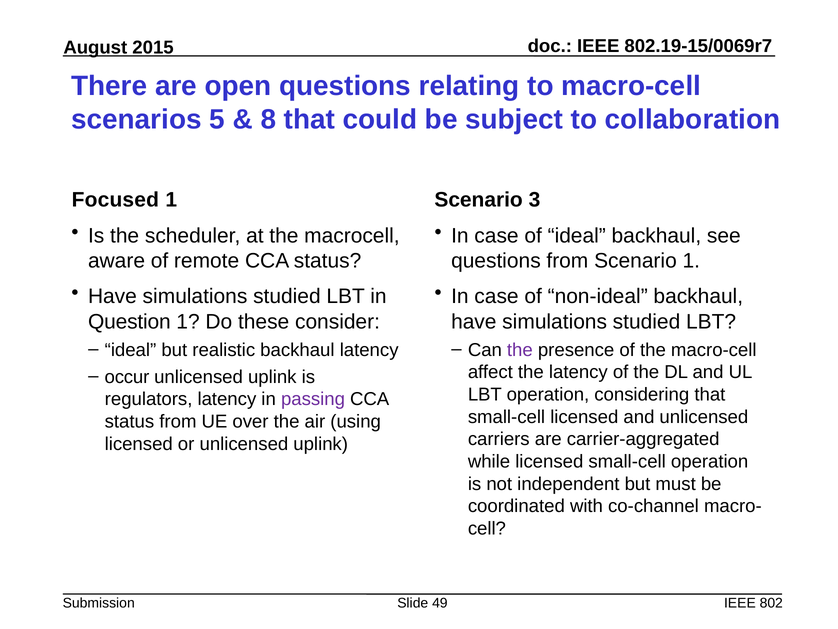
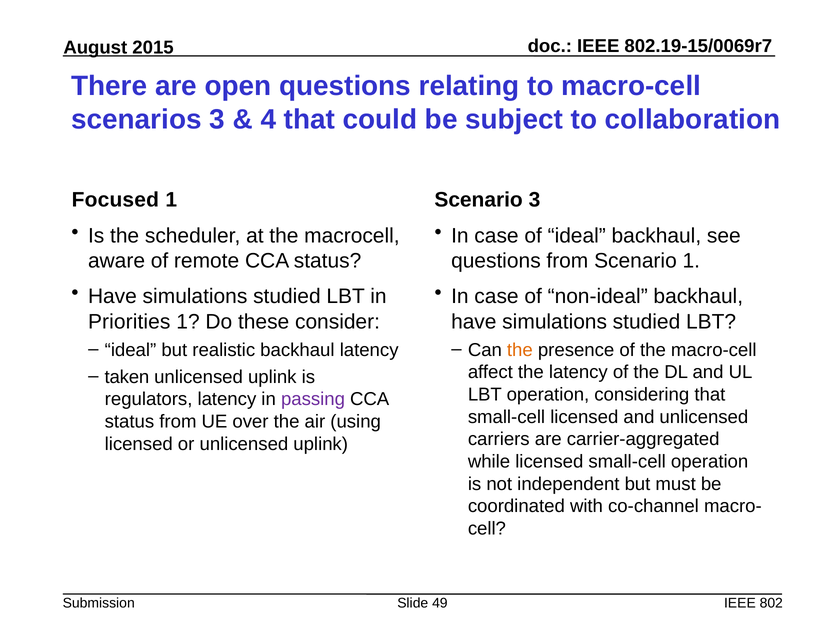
scenarios 5: 5 -> 3 (217, 119)
8: 8 -> 4 (268, 119)
Question: Question -> Priorities (129, 321)
the colour: purple -> orange (520, 350)
occur: occur -> taken (127, 377)
